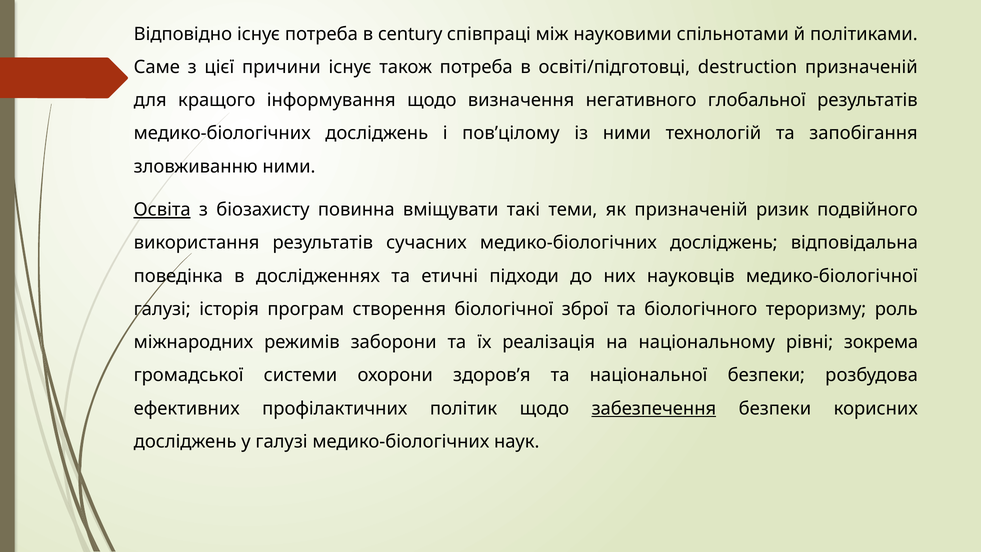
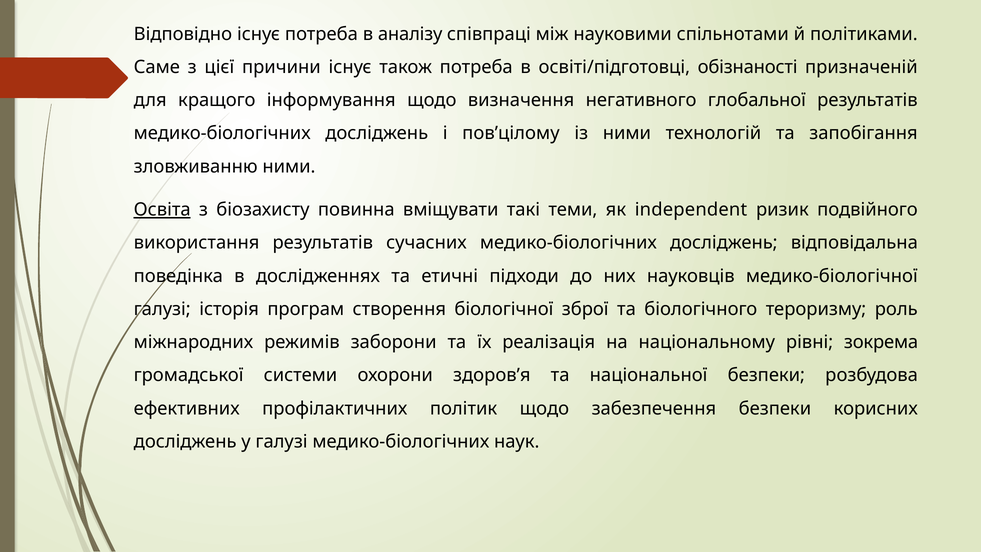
century: century -> аналізу (410, 34)
destruction: destruction -> обізнаності (748, 67)
як призначеній: призначеній -> independent (691, 210)
забезпечення underline: present -> none (654, 408)
